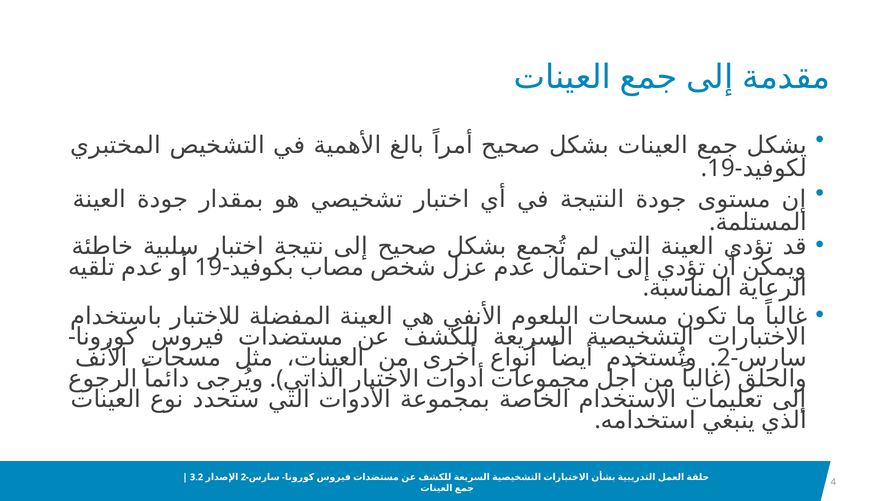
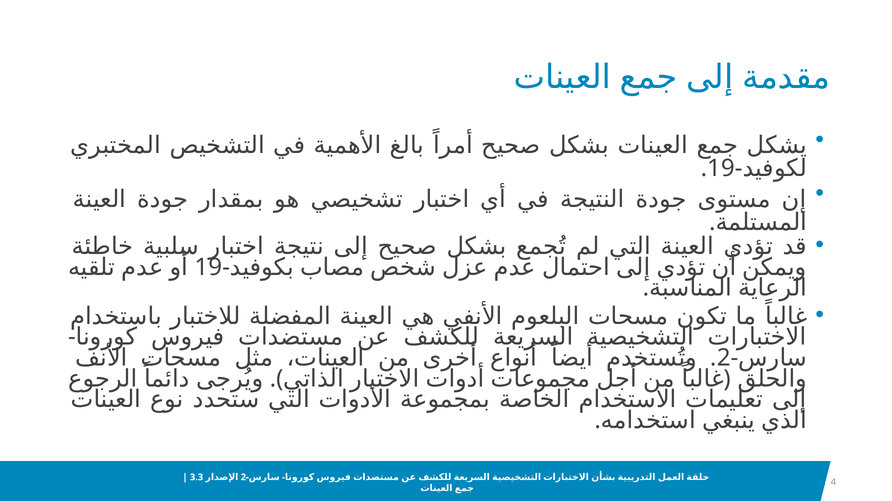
3.2: 3.2 -> 3.3 (197, 478)
